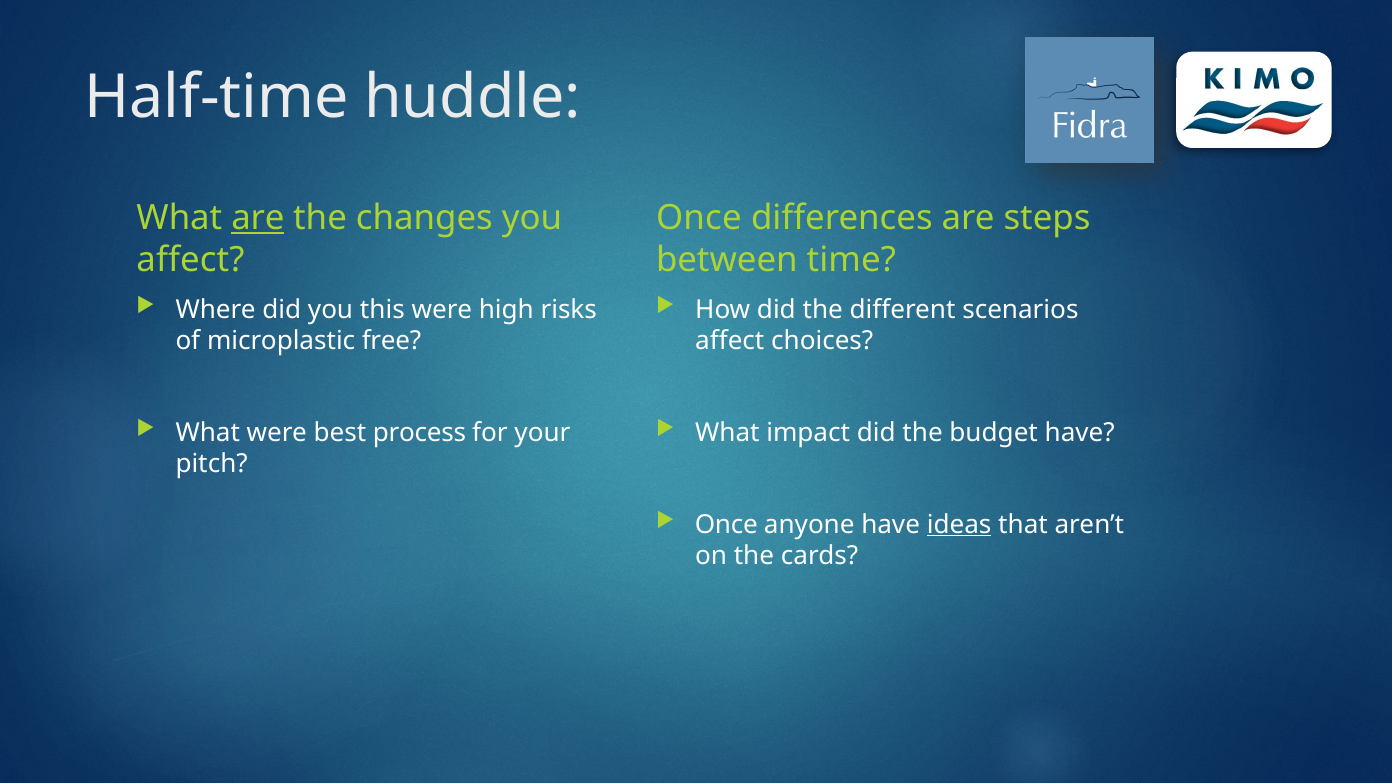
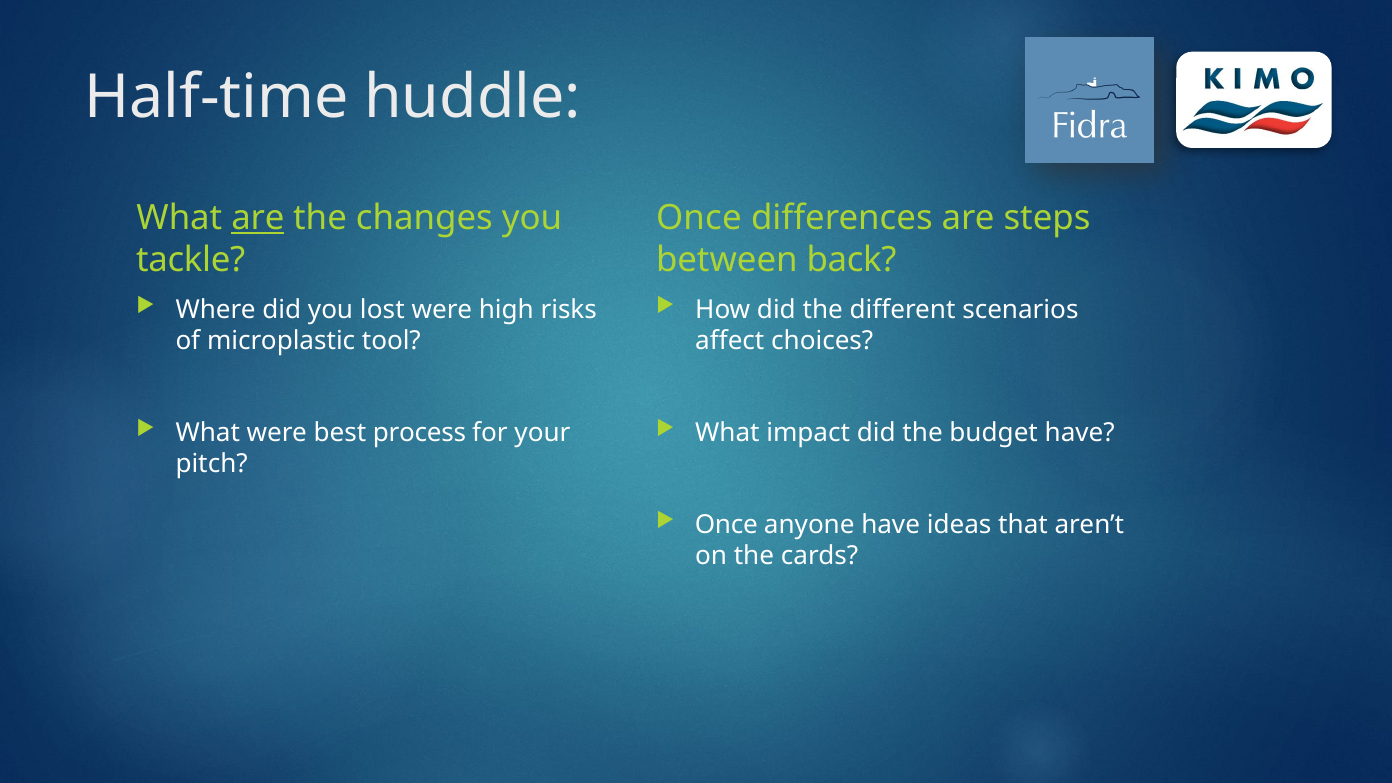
affect: affect -> tackle (191, 260)
time: time -> back (852, 260)
this: this -> lost (382, 310)
free: free -> tool (391, 341)
ideas underline: present -> none (959, 524)
